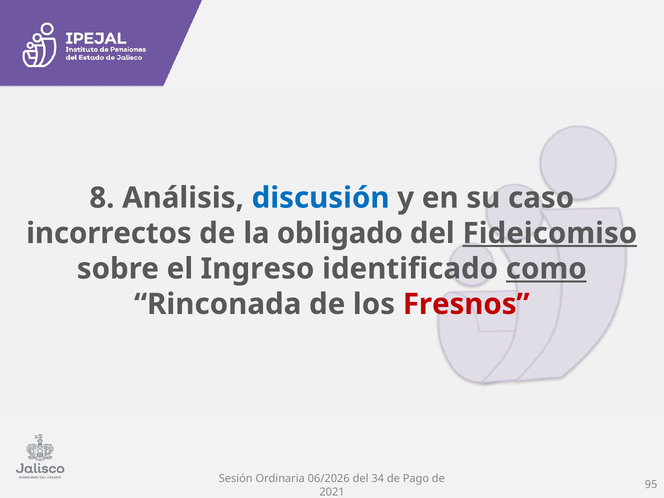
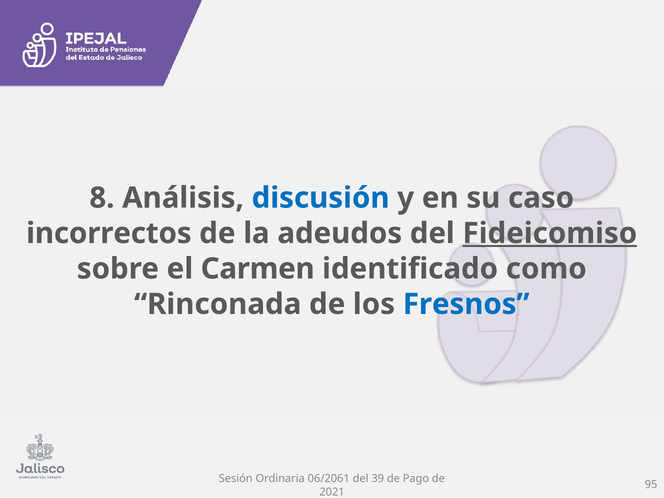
obligado: obligado -> adeudos (340, 233)
Ingreso: Ingreso -> Carmen (258, 269)
como underline: present -> none (546, 269)
Fresnos colour: red -> blue (466, 304)
06/2026: 06/2026 -> 06/2061 (329, 479)
34: 34 -> 39 (378, 479)
